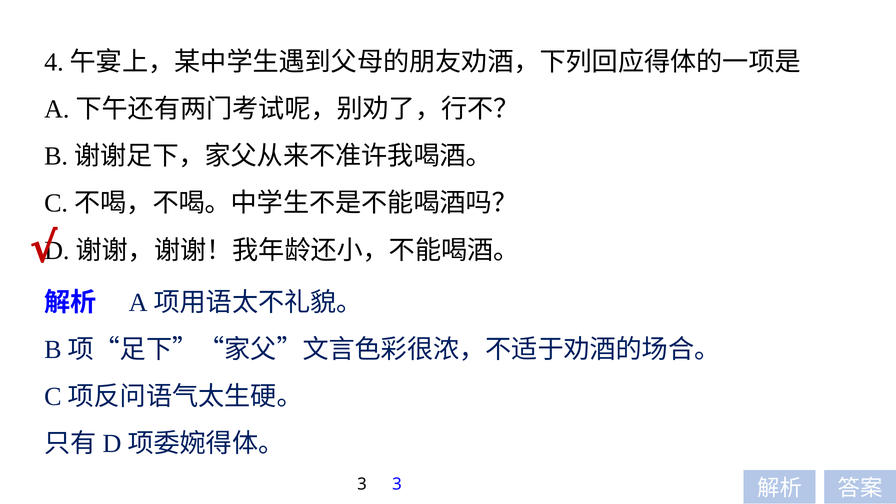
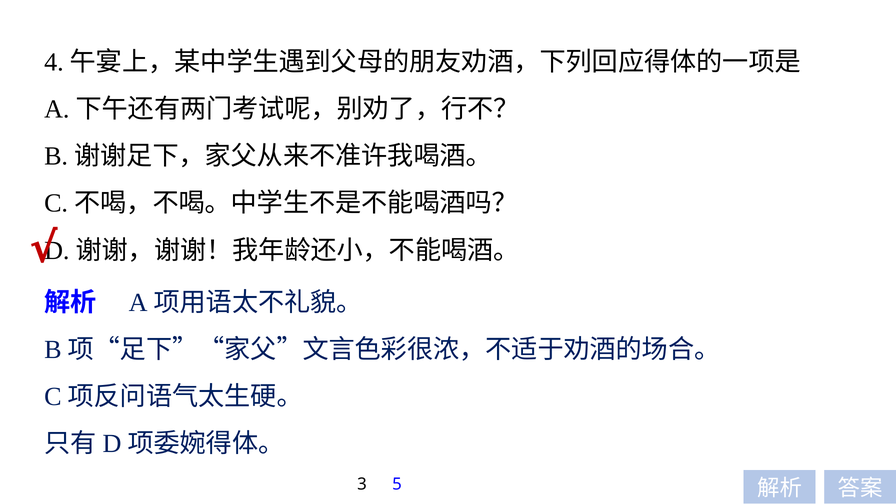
3 3: 3 -> 5 (397, 484)
